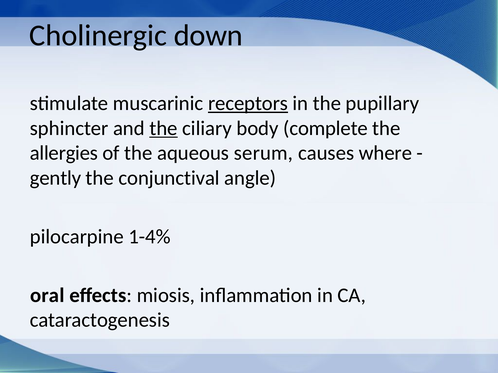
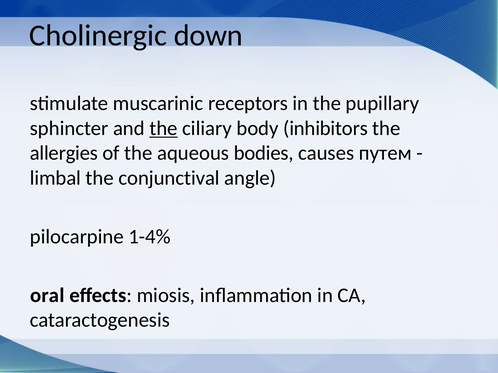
receptors underline: present -> none (248, 104)
complete: complete -> inhibitors (326, 128)
serum: serum -> bodies (264, 153)
where: where -> путем (385, 153)
gently: gently -> limbal (55, 178)
